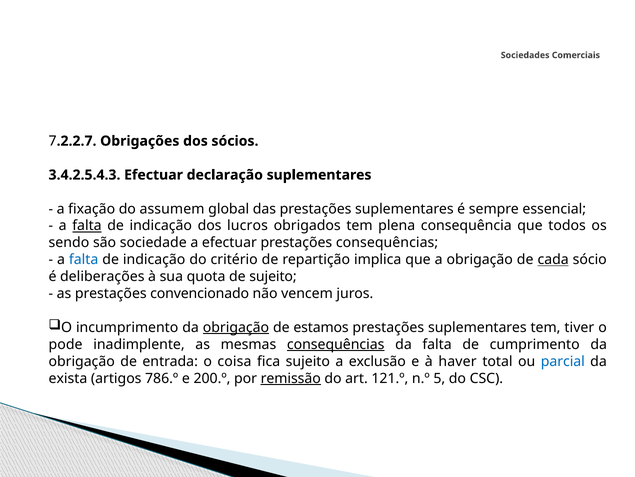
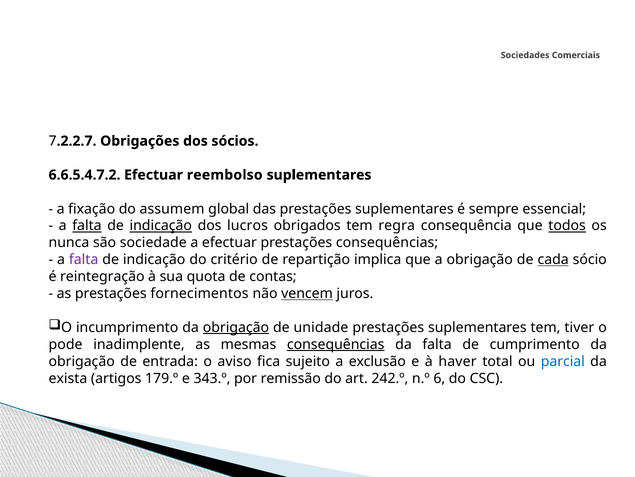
3.4.2.5.4.3: 3.4.2.5.4.3 -> 6.6.5.4.7.2 (85, 175)
declaração: declaração -> reembolso (225, 175)
indicação underline: none -> present (161, 225)
plena: plena -> regra (397, 225)
todos underline: none -> present (567, 225)
sendo: sendo -> nunca (69, 242)
falta colour: blue -> purple (84, 259)
deliberações: deliberações -> reintegração (102, 276)
de sujeito: sujeito -> contas (273, 276)
convencionado: convencionado -> fornecimentos (199, 293)
vencem underline: none -> present (307, 293)
estamos: estamos -> unidade (321, 327)
coisa: coisa -> aviso (235, 361)
786.º: 786.º -> 179.º (162, 378)
200.º: 200.º -> 343.º (212, 378)
remissão underline: present -> none (291, 378)
121.º: 121.º -> 242.º (390, 378)
5: 5 -> 6 (439, 378)
